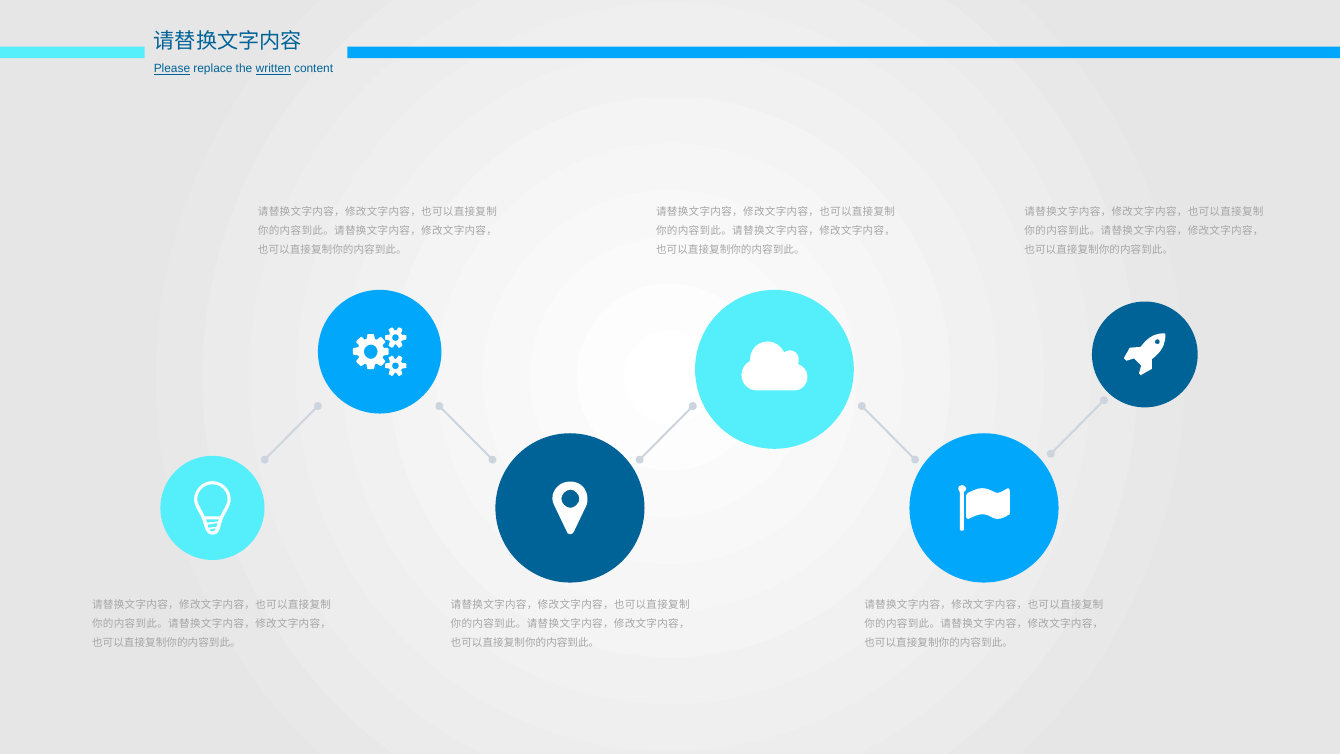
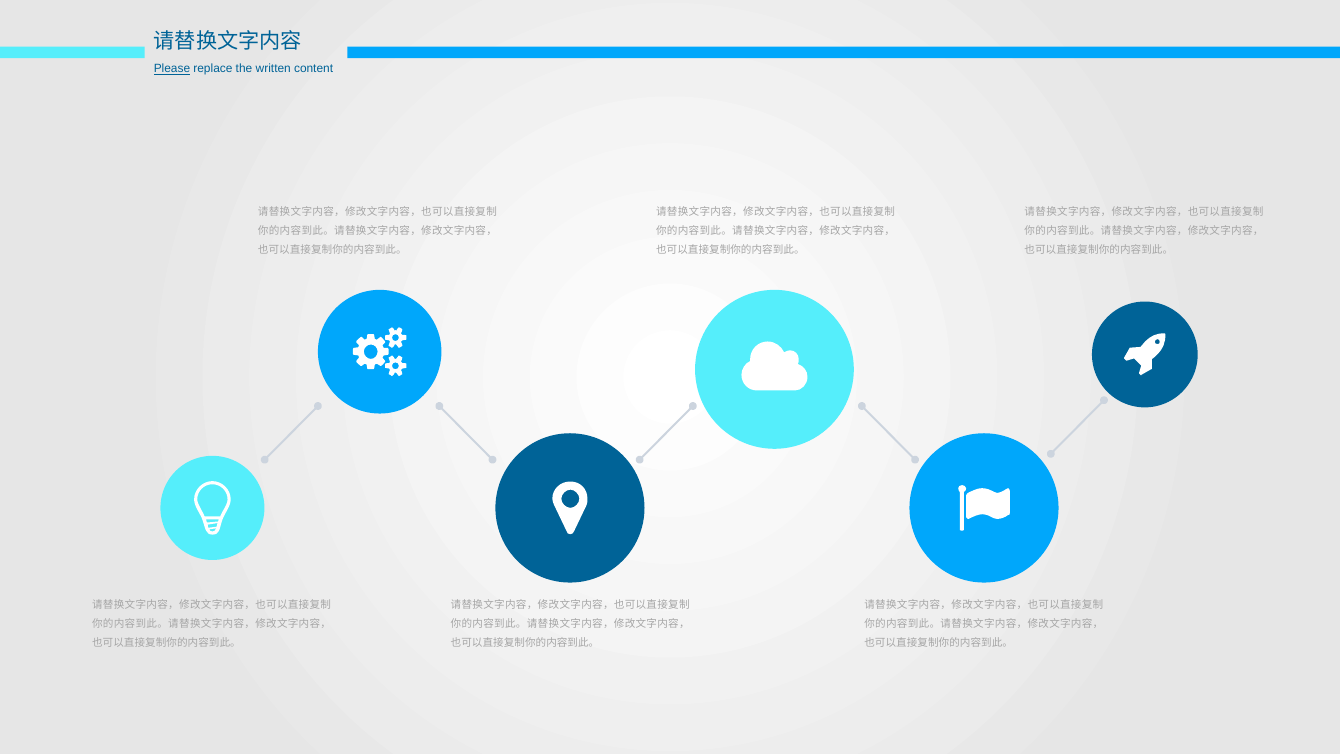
written underline: present -> none (273, 69)
